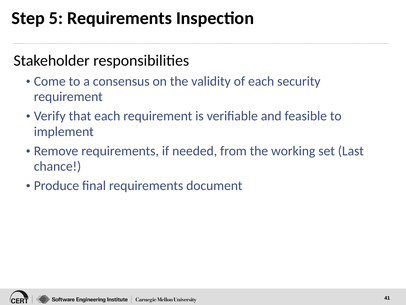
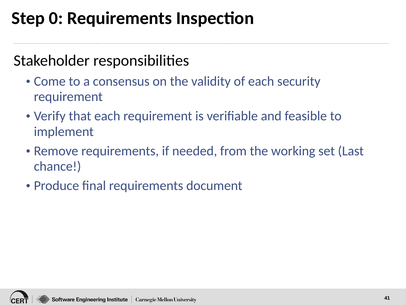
5: 5 -> 0 (56, 18)
